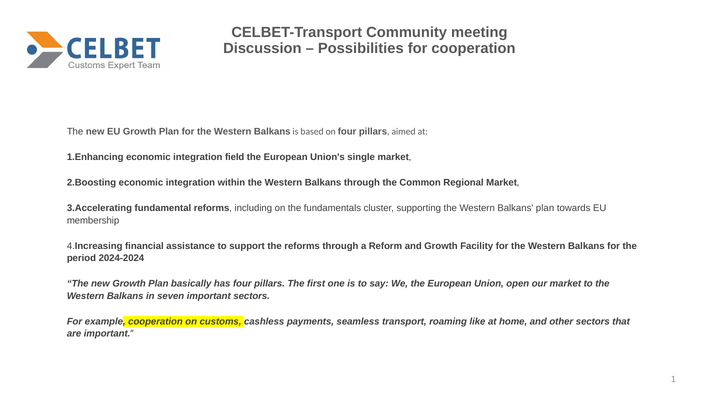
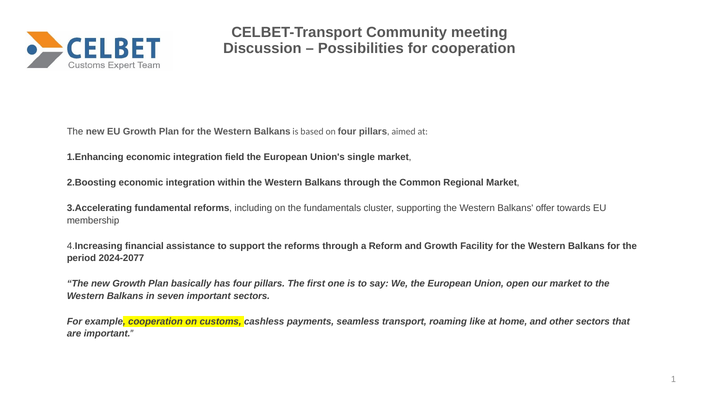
Balkans plan: plan -> offer (545, 208)
2024-2024: 2024-2024 -> 2024-2077 (121, 258)
